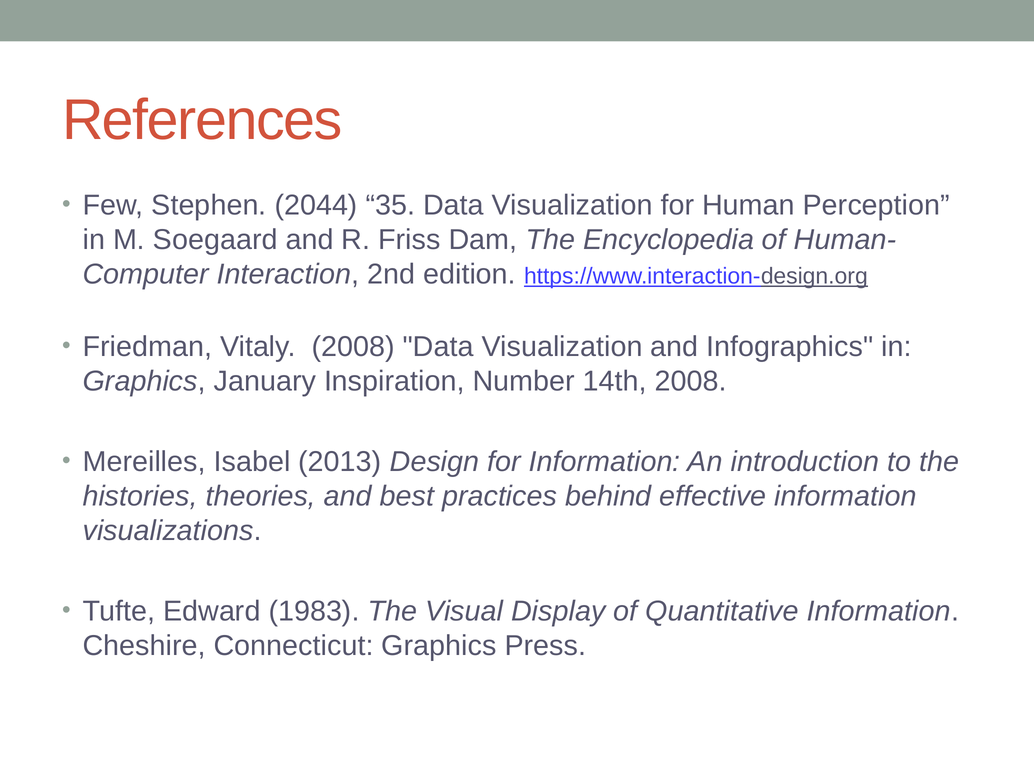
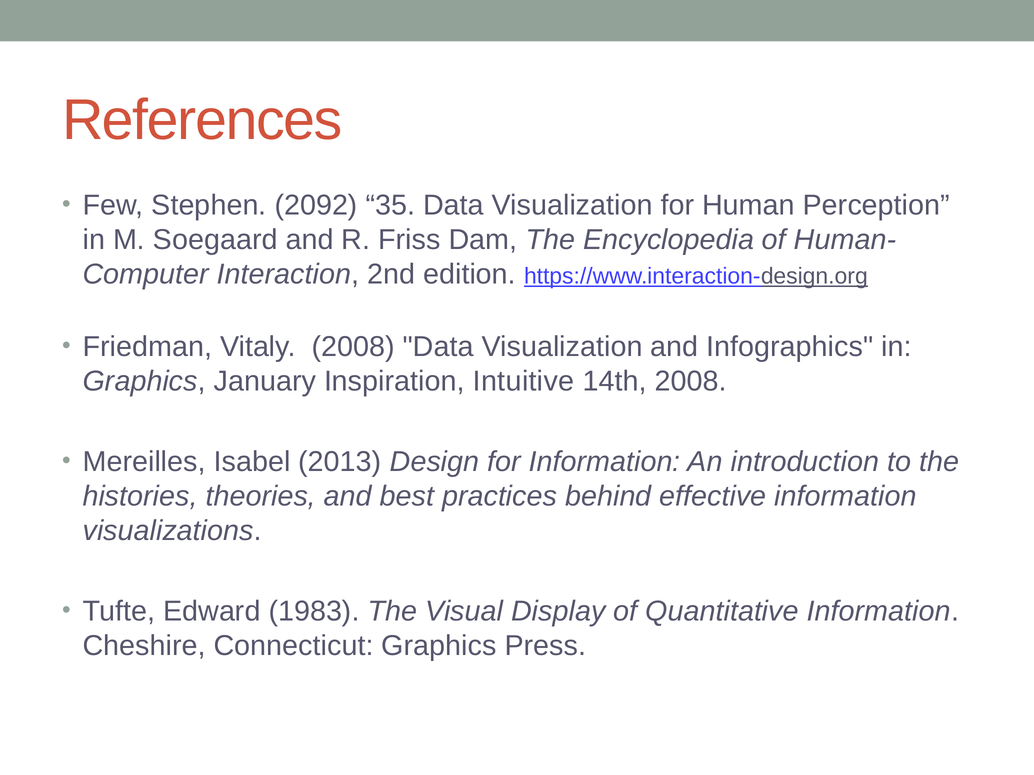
2044: 2044 -> 2092 (316, 205)
Number: Number -> Intuitive (524, 381)
